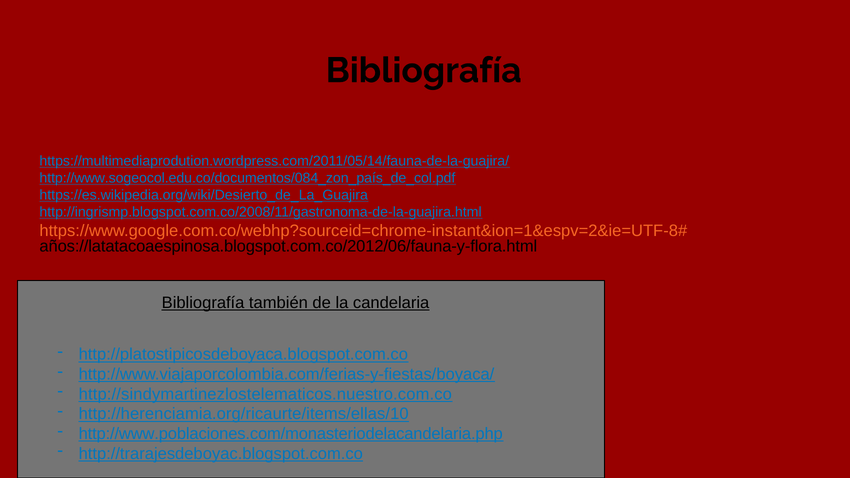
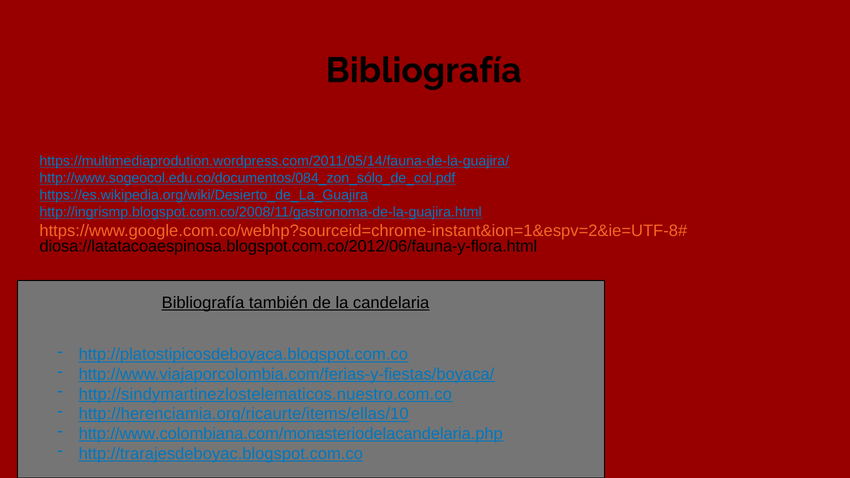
http://www.sogeocol.edu.co/documentos/084_zon_país_de_col.pdf: http://www.sogeocol.edu.co/documentos/084_zon_país_de_col.pdf -> http://www.sogeocol.edu.co/documentos/084_zon_sólo_de_col.pdf (247, 178)
años://latatacoaespinosa.blogspot.com.co/2012/06/fauna-y-flora.html: años://latatacoaespinosa.blogspot.com.co/2012/06/fauna-y-flora.html -> diosa://latatacoaespinosa.blogspot.com.co/2012/06/fauna-y-flora.html (288, 246)
http://www.poblaciones.com/monasteriodelacandelaria.php: http://www.poblaciones.com/monasteriodelacandelaria.php -> http://www.colombiana.com/monasteriodelacandelaria.php (291, 434)
